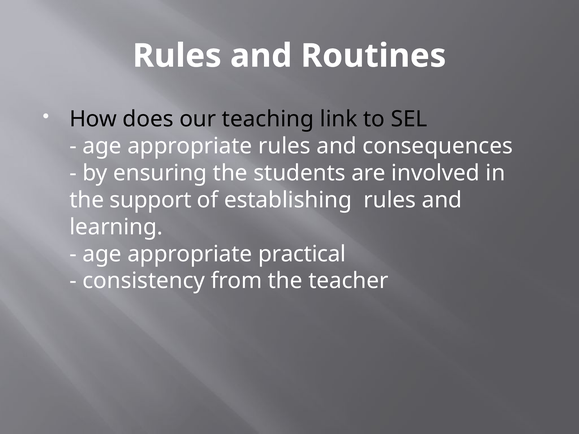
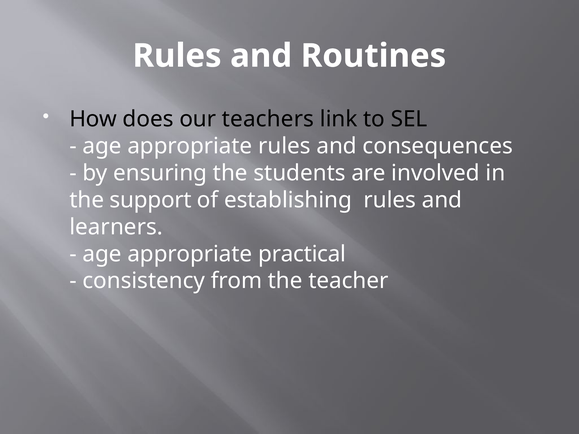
teaching: teaching -> teachers (268, 119)
learning: learning -> learners (116, 227)
